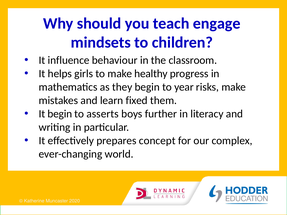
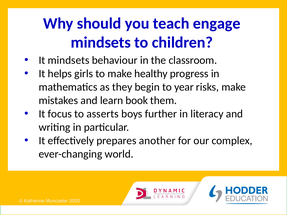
It influence: influence -> mindsets (69, 60)
fixed: fixed -> book (137, 101)
It begin: begin -> focus (60, 114)
concept: concept -> another (157, 141)
